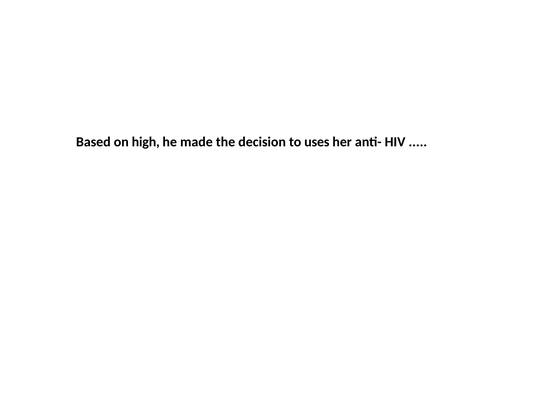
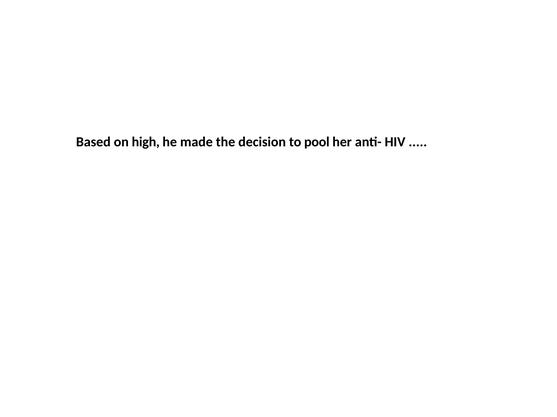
uses: uses -> pool (317, 142)
